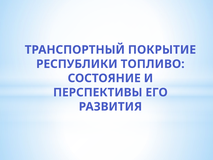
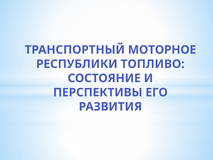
ПОКРЫТИЕ: ПОКРЫТИЕ -> МОТОРНОЕ (162, 50)
